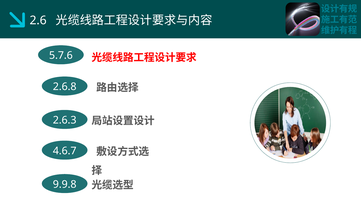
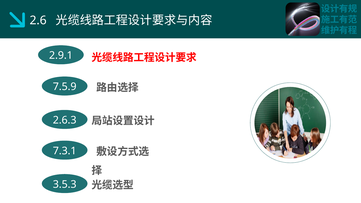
5.7.6: 5.7.6 -> 2.9.1 (61, 56)
2.6.8: 2.6.8 -> 7.5.9 (65, 87)
4.6.7: 4.6.7 -> 7.3.1 (65, 151)
9.9.8: 9.9.8 -> 3.5.3 (65, 184)
